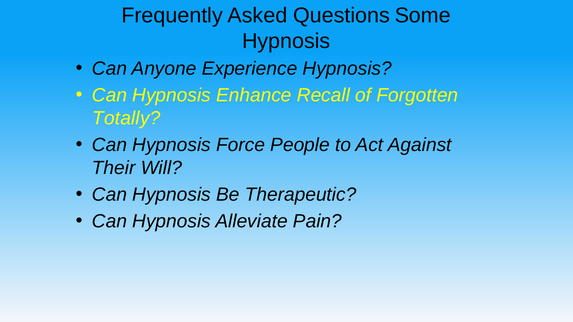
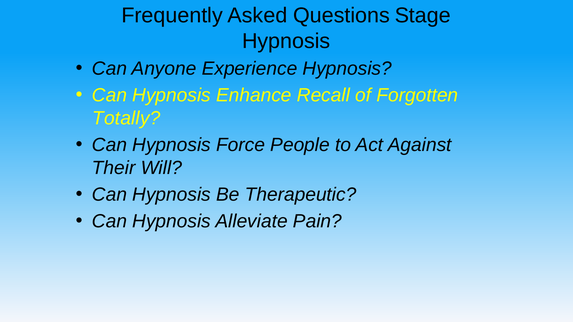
Some: Some -> Stage (423, 15)
